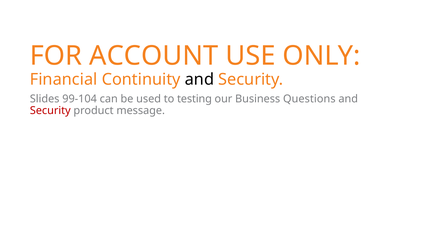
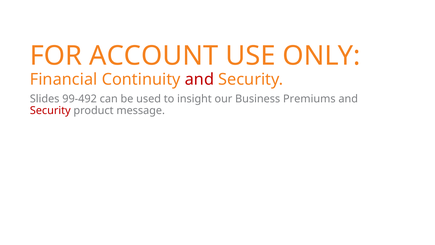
and colour: black -> red (199, 79)
99-104: 99-104 -> 99-492 (80, 99)
testing: testing -> insight (194, 99)
Questions: Questions -> Premiums (309, 99)
